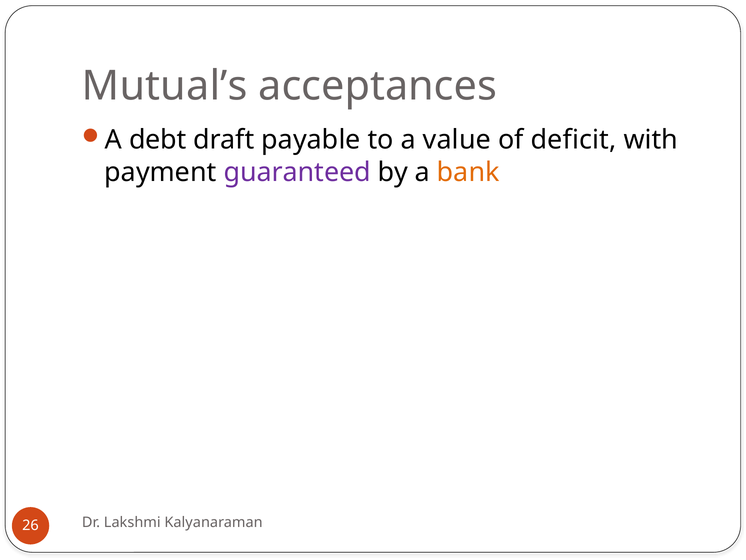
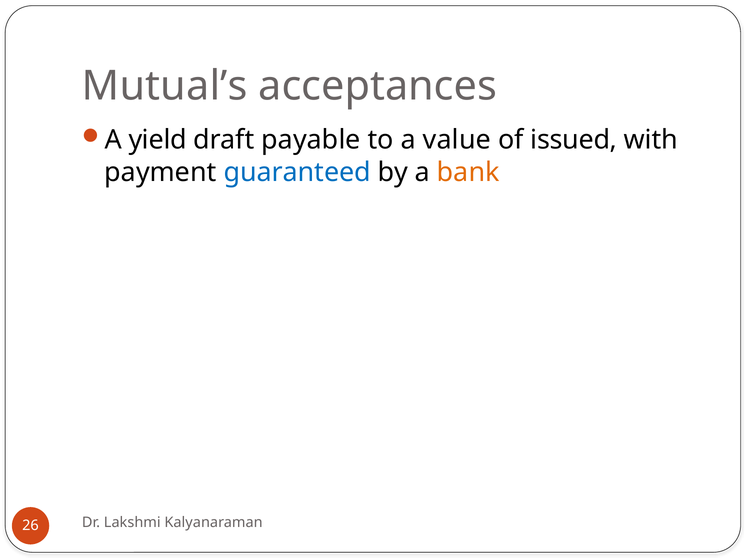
debt: debt -> yield (158, 140)
deficit: deficit -> issued (574, 140)
guaranteed colour: purple -> blue (297, 172)
